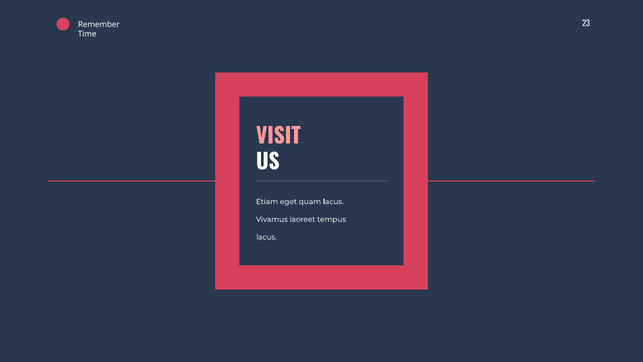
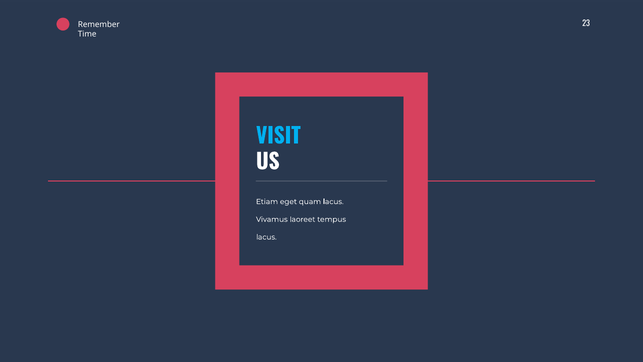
VISIT colour: pink -> light blue (278, 136)
